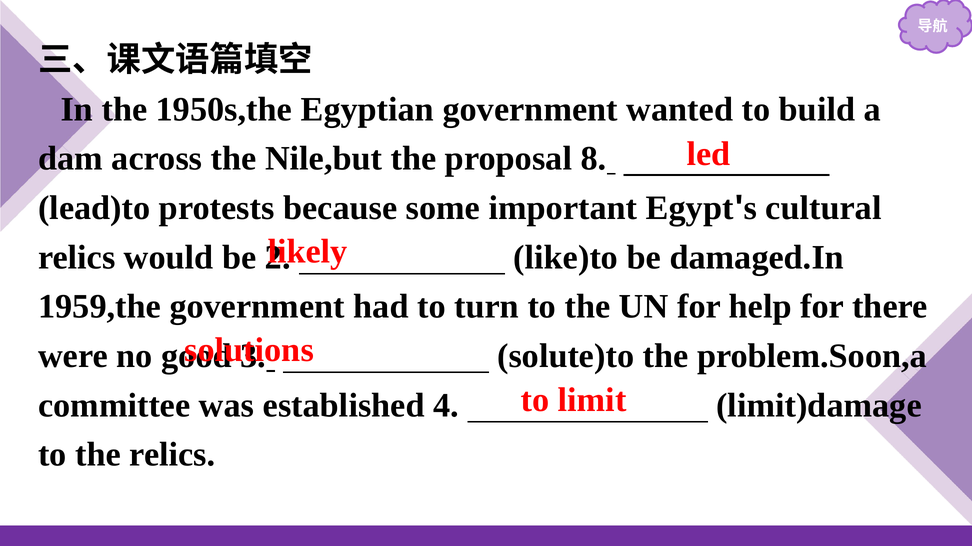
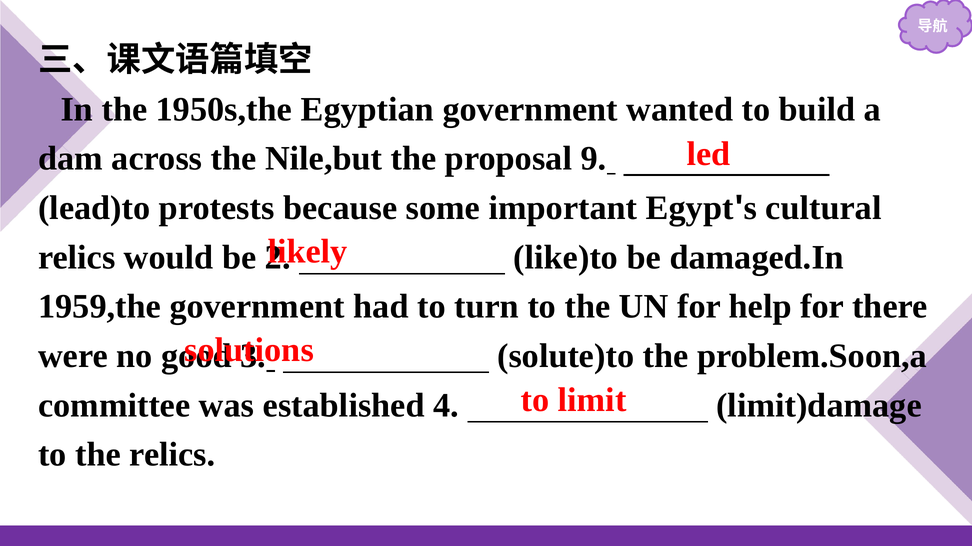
8: 8 -> 9 (594, 159)
